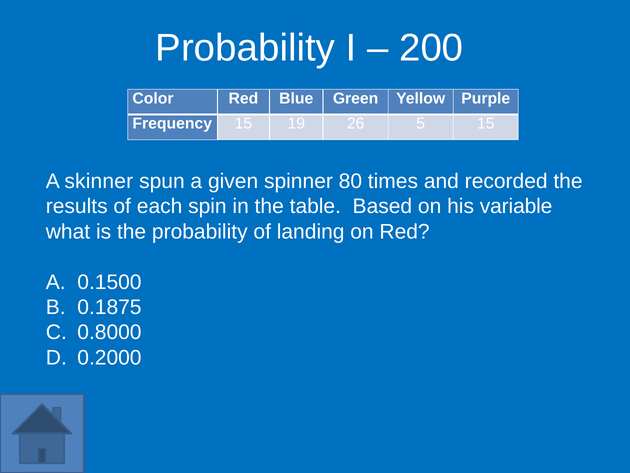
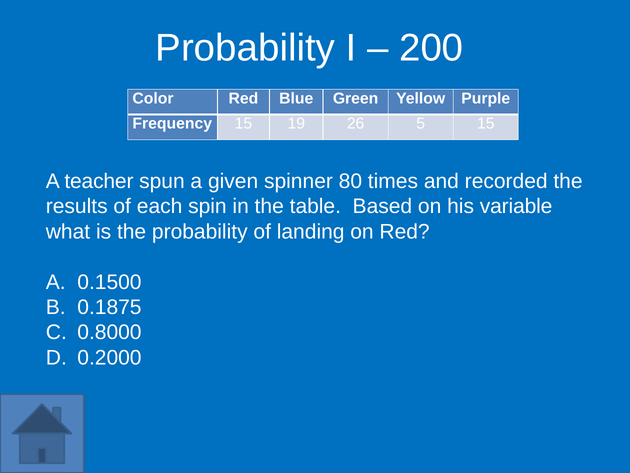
skinner: skinner -> teacher (99, 181)
